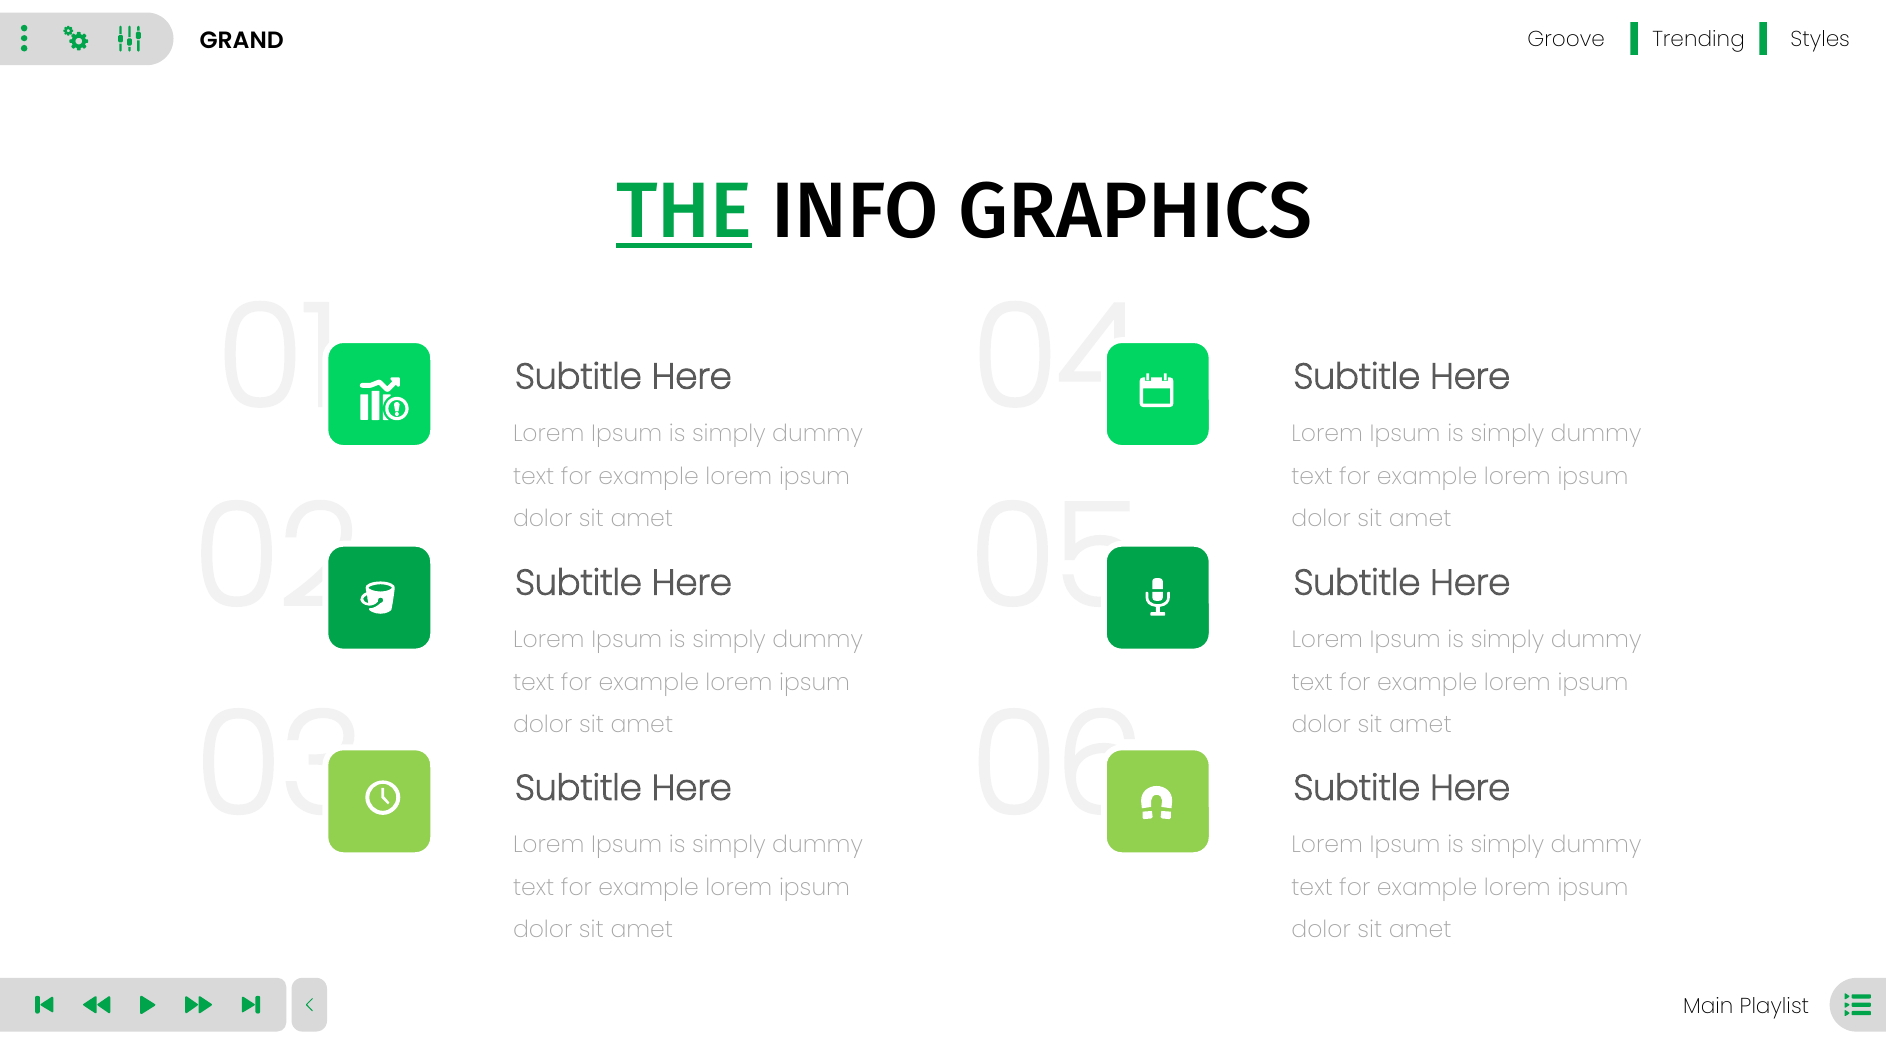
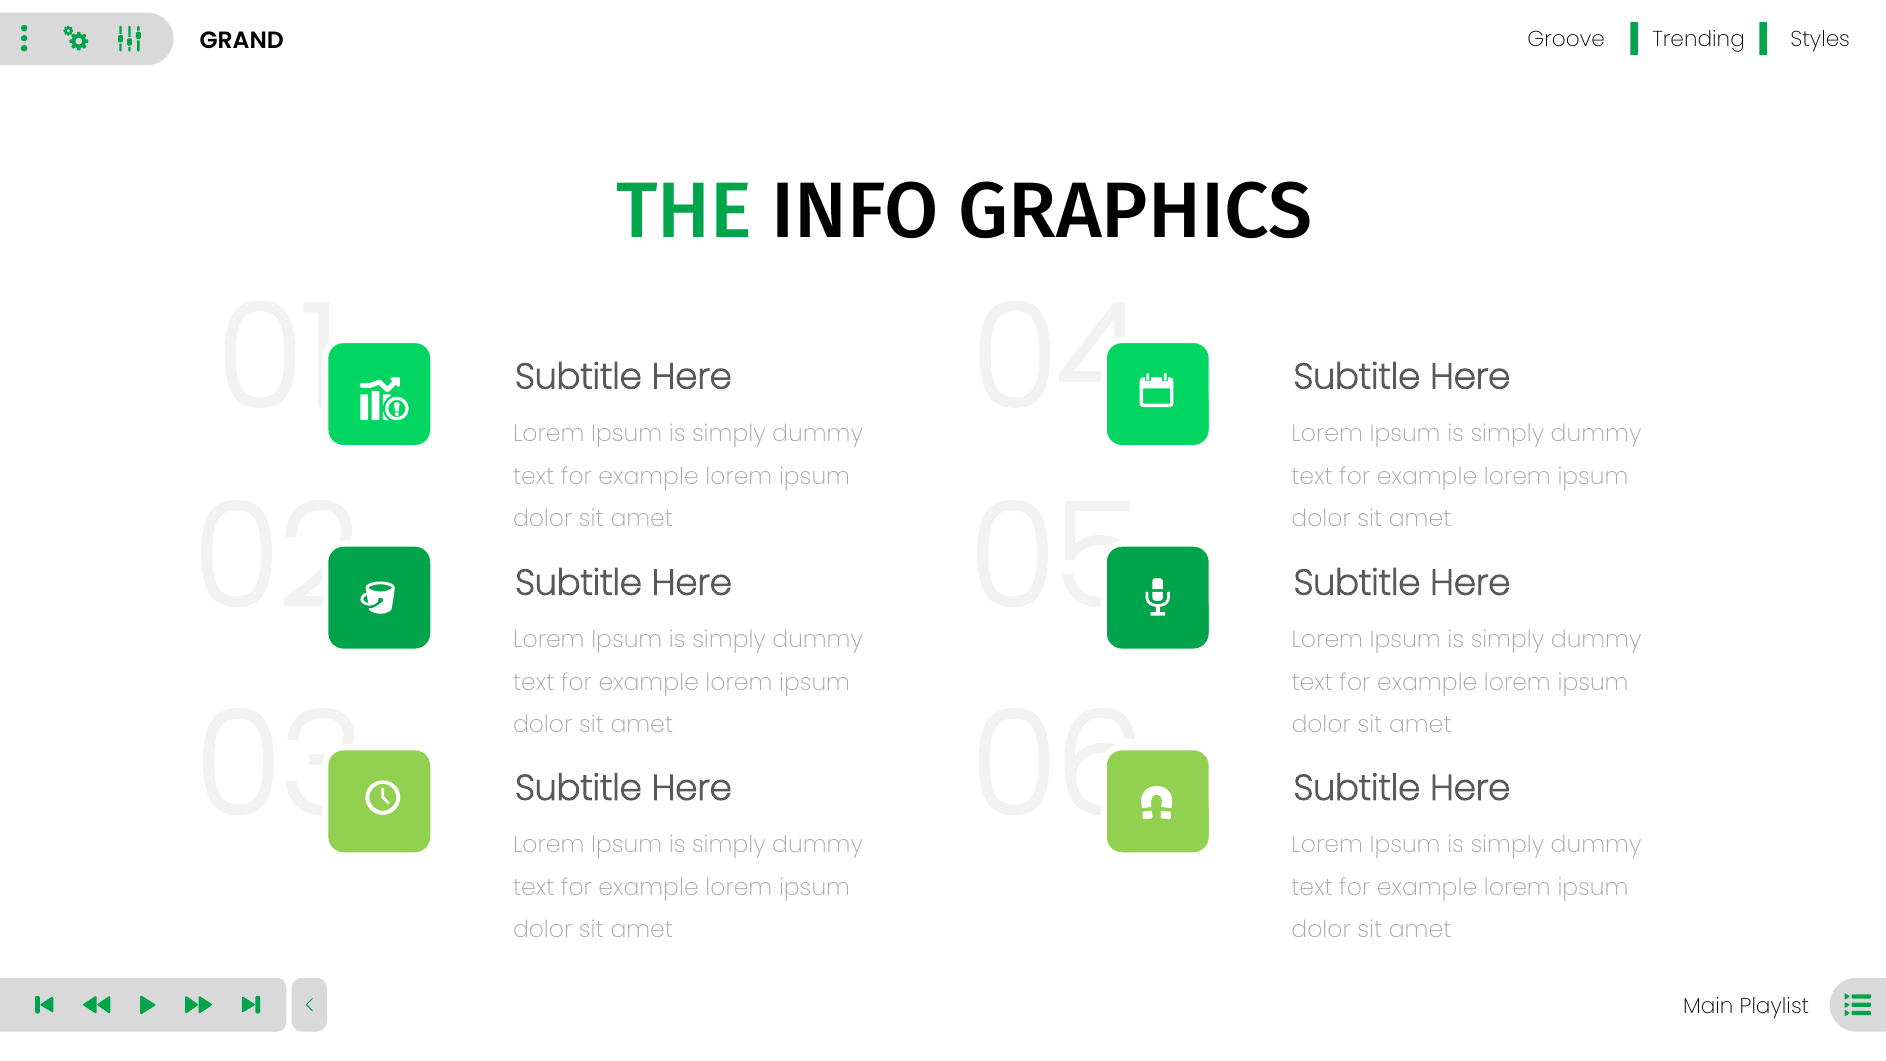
THE underline: present -> none (684, 212)
